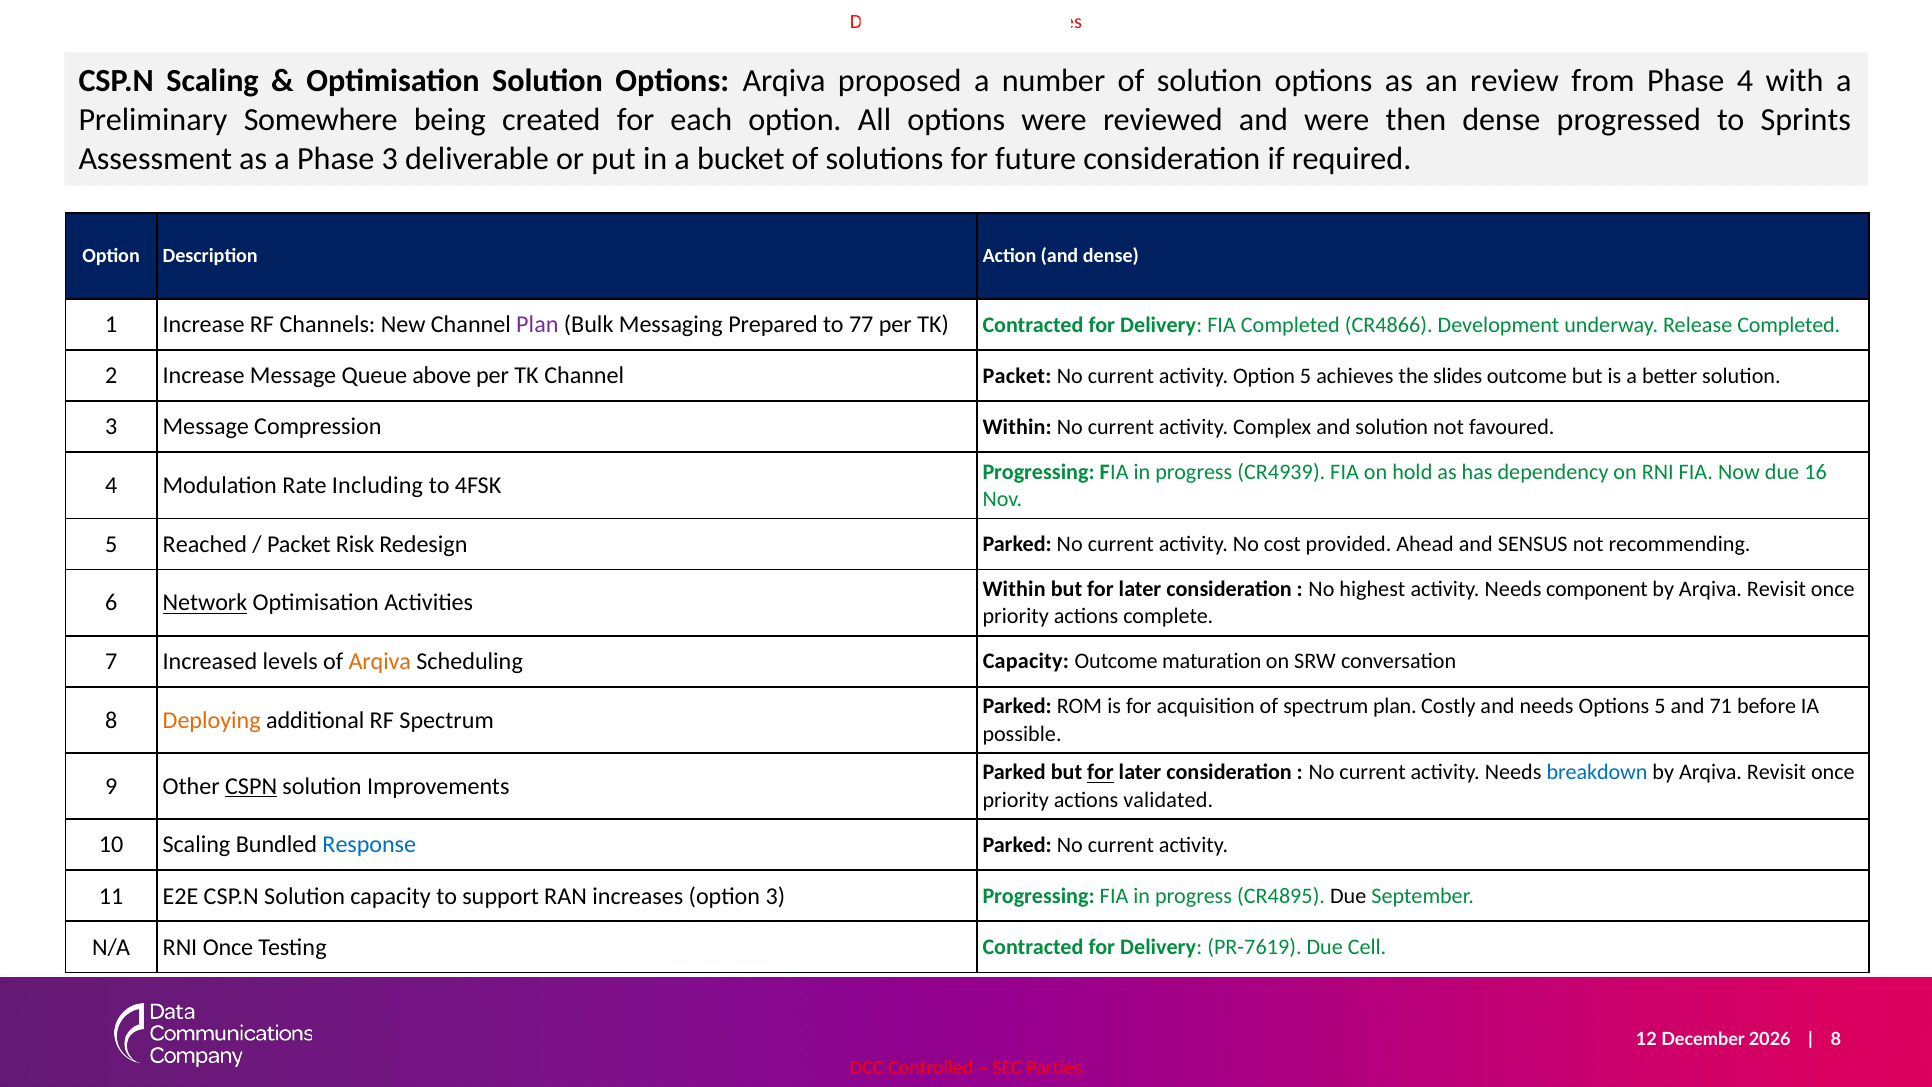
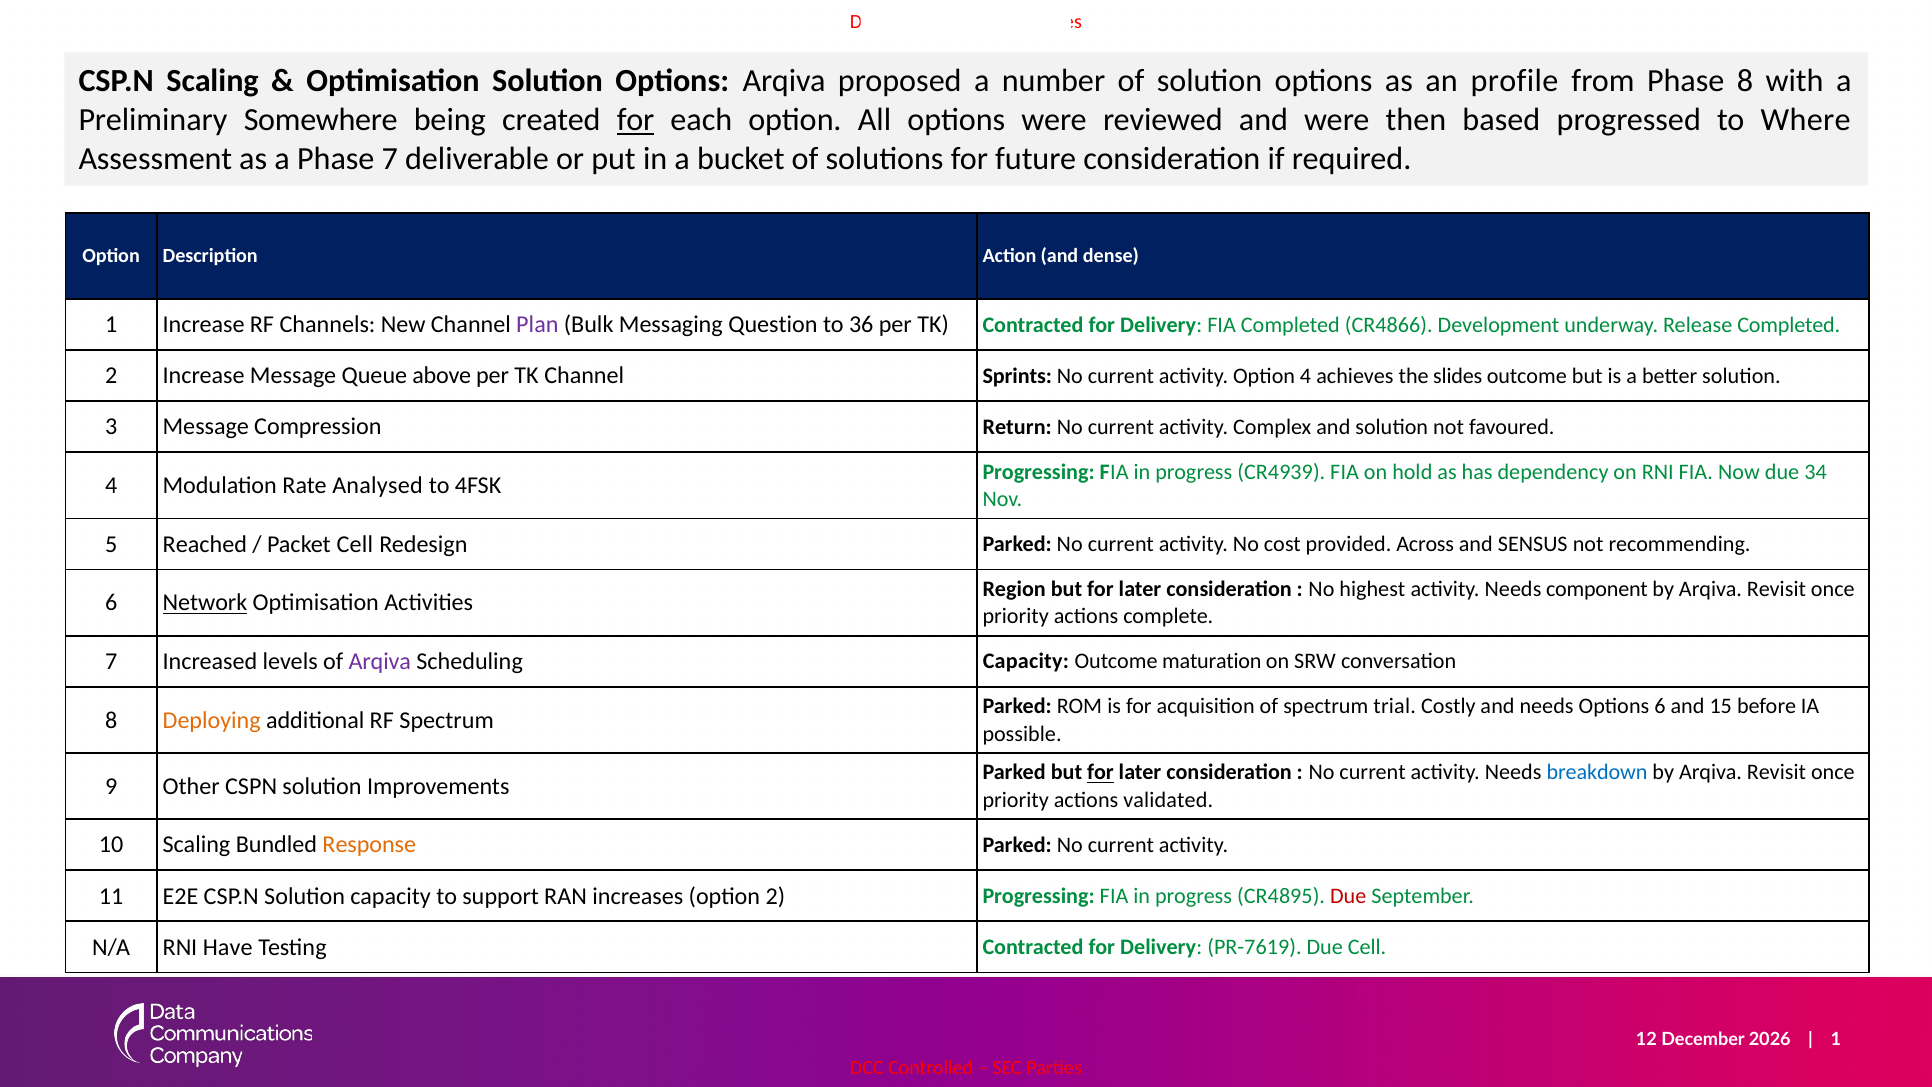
review: review -> profile (1514, 81)
Phase 4: 4 -> 8 (1745, 81)
for underline: none -> present (636, 120)
then dense: dense -> based (1501, 120)
Sprints: Sprints -> Where (1806, 120)
Phase 3: 3 -> 7 (390, 158)
Prepared: Prepared -> Question (773, 325)
77: 77 -> 36 (861, 325)
Channel Packet: Packet -> Sprints (1017, 376)
Option 5: 5 -> 4 (1306, 376)
Compression Within: Within -> Return (1017, 427)
16: 16 -> 34 (1816, 472)
Including: Including -> Analysed (378, 485)
Packet Risk: Risk -> Cell (355, 544)
Ahead: Ahead -> Across (1425, 544)
Within: Within -> Region (1014, 589)
Arqiva colour: orange -> purple (380, 661)
spectrum plan: plan -> trial (1395, 706)
Options 5: 5 -> 6 (1660, 706)
71: 71 -> 15 (1721, 706)
CSPN underline: present -> none (251, 786)
Response colour: blue -> orange (369, 845)
option 3: 3 -> 2 (775, 896)
Due colour: black -> red (1348, 896)
RNI Once: Once -> Have (228, 947)
8: 8 -> 1 (1836, 1039)
